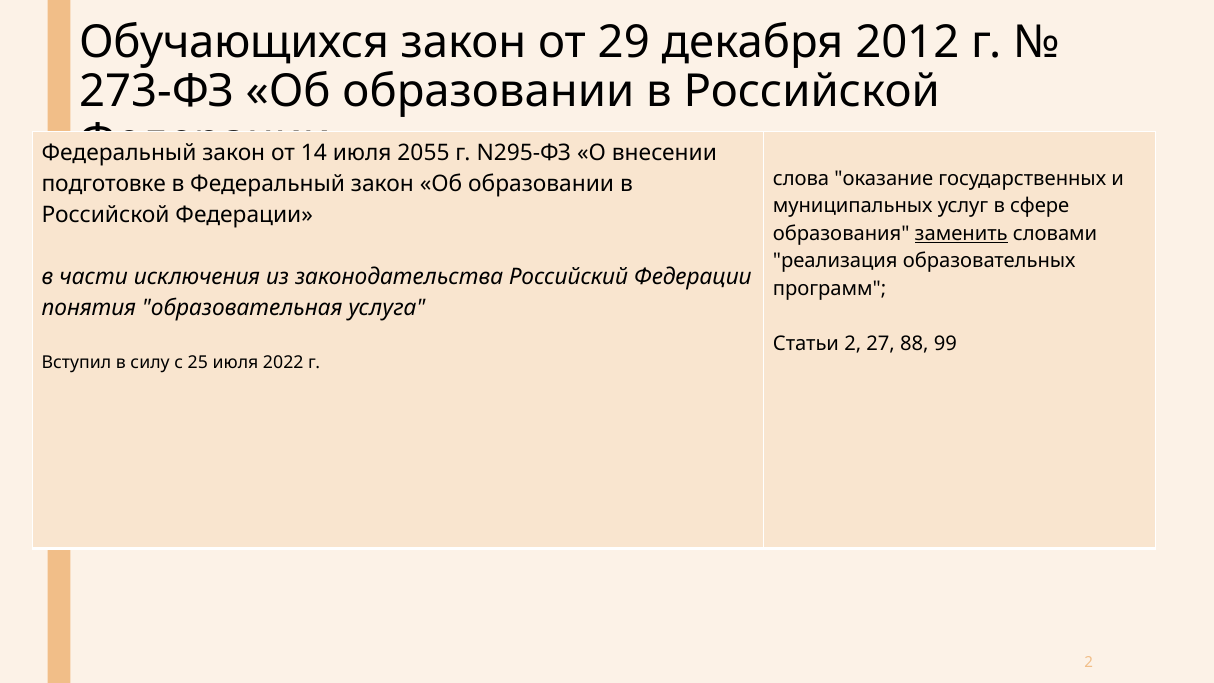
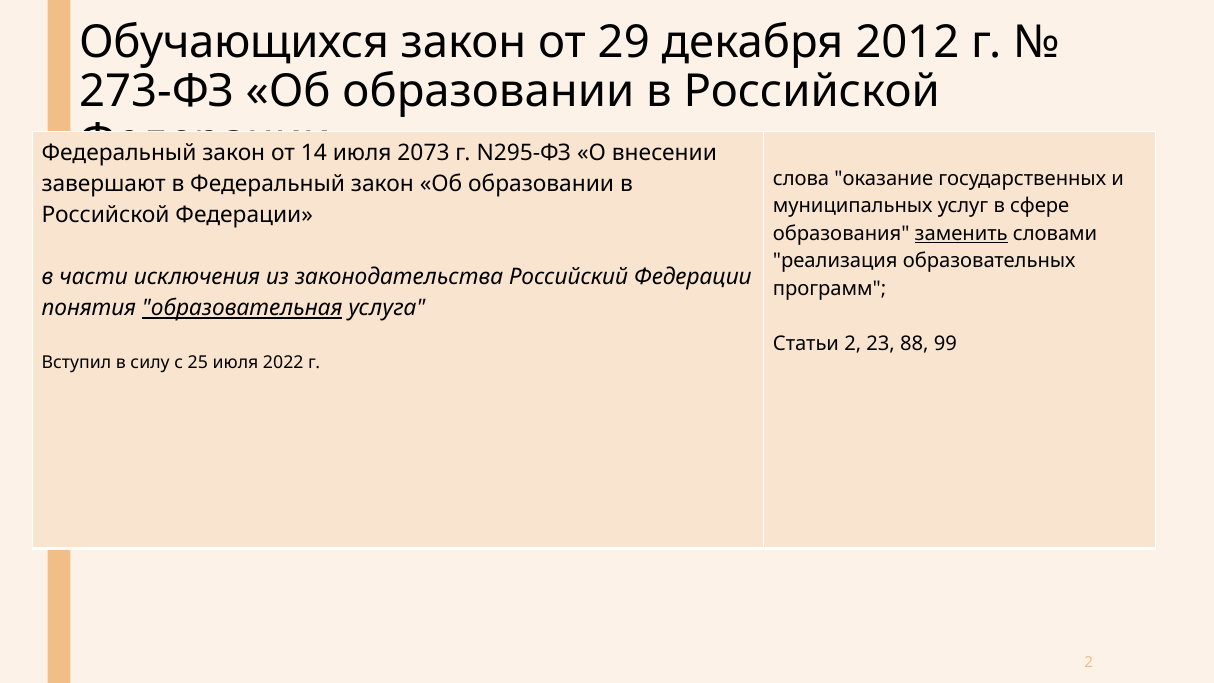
2055: 2055 -> 2073 (424, 153)
подготовке: подготовке -> завершают (104, 184)
образовательная underline: none -> present (242, 308)
27: 27 -> 23 (881, 343)
